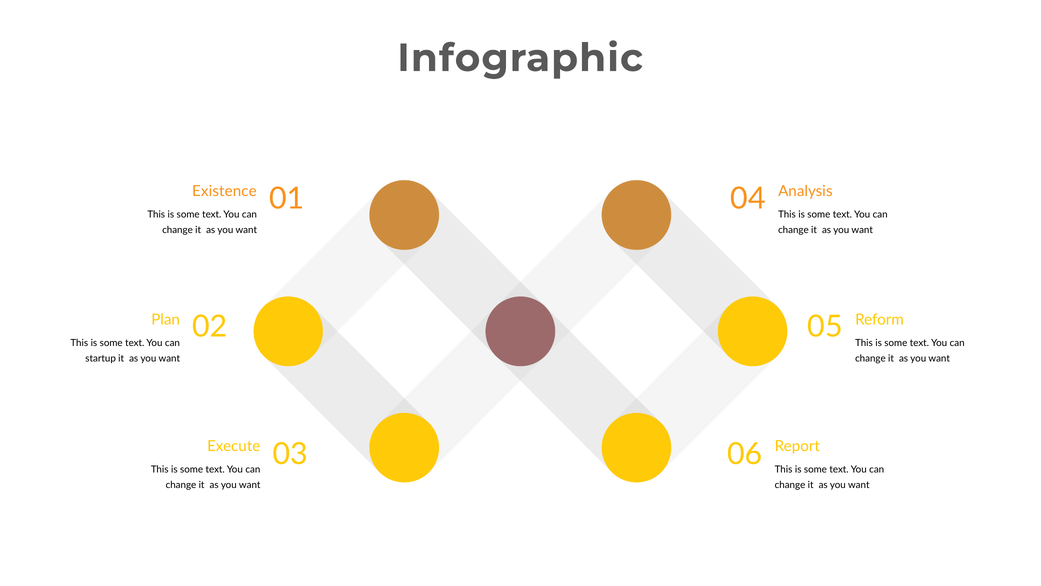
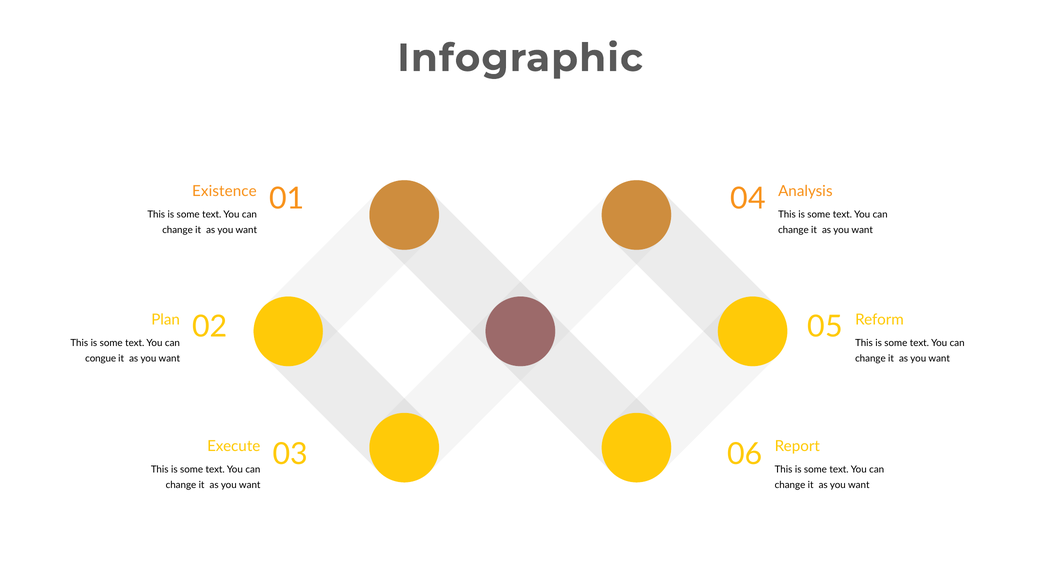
startup: startup -> congue (101, 358)
